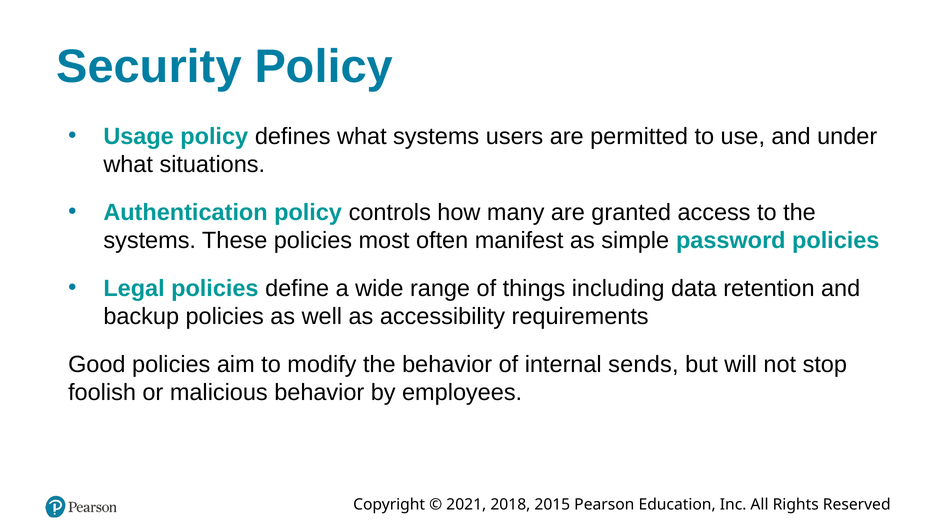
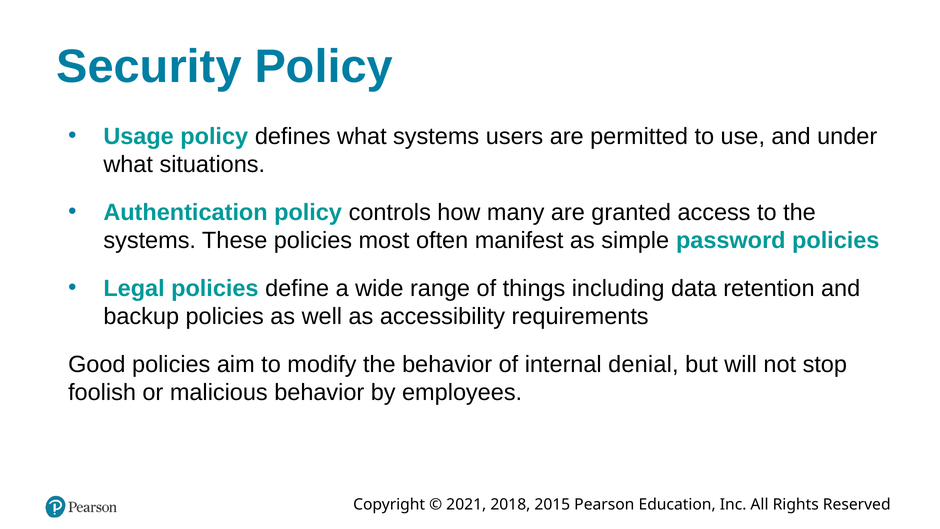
sends: sends -> denial (643, 364)
